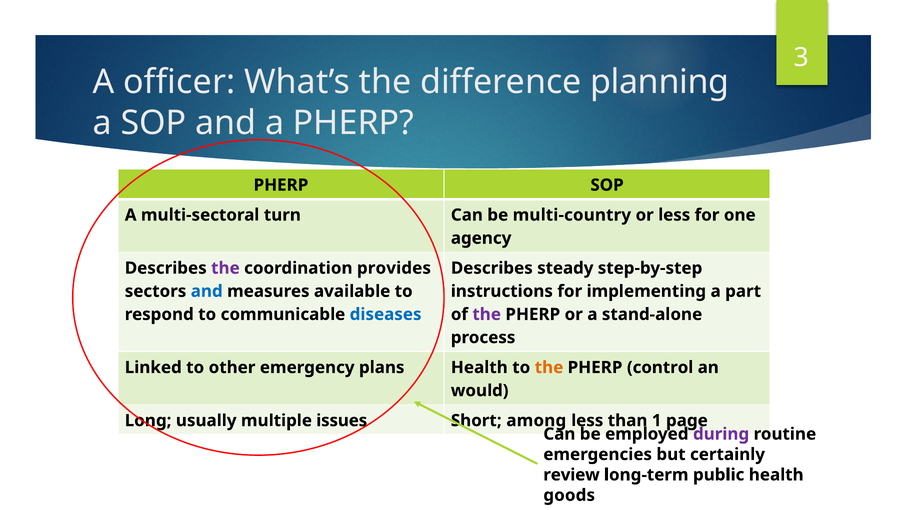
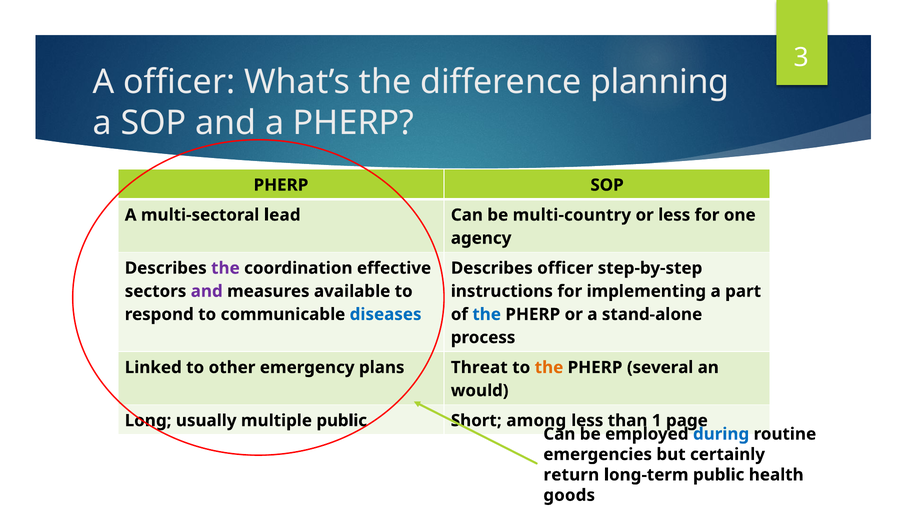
turn: turn -> lead (282, 215)
provides: provides -> effective (394, 268)
Describes steady: steady -> officer (565, 268)
and colour: blue -> purple (207, 291)
the colour: purple -> blue (487, 315)
plans Health: Health -> Threat (479, 368)
control: control -> several (660, 368)
multiple issues: issues -> public (342, 421)
during colour: purple -> blue (721, 434)
review: review -> return (571, 475)
